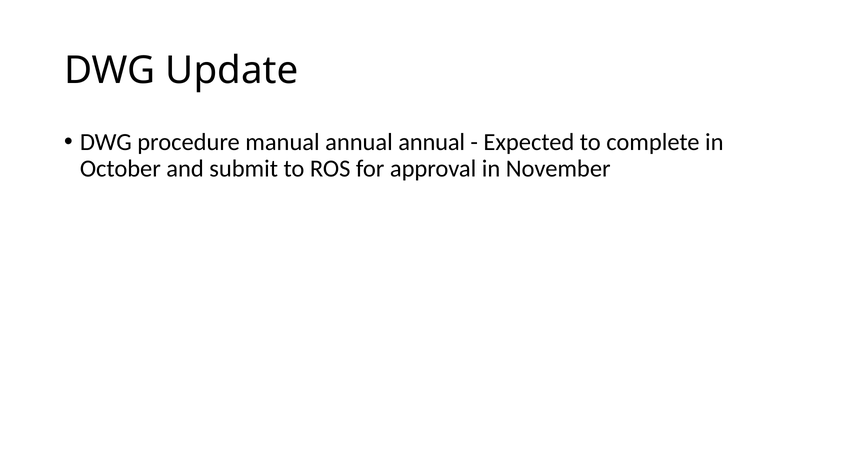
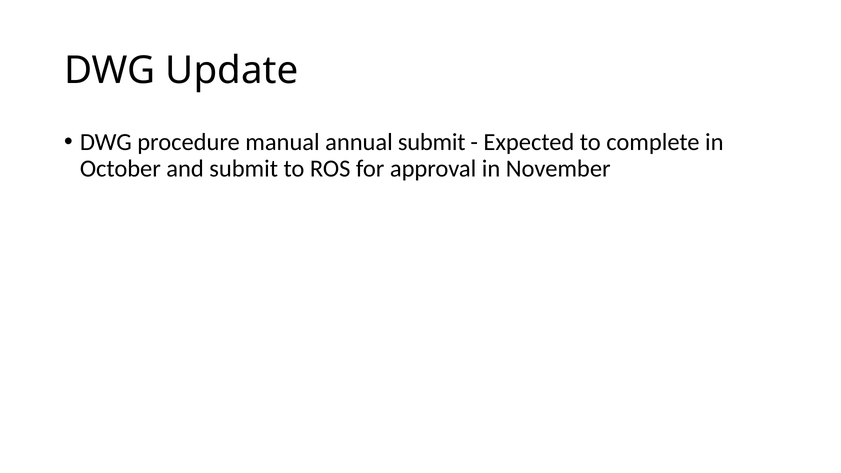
annual annual: annual -> submit (432, 142)
